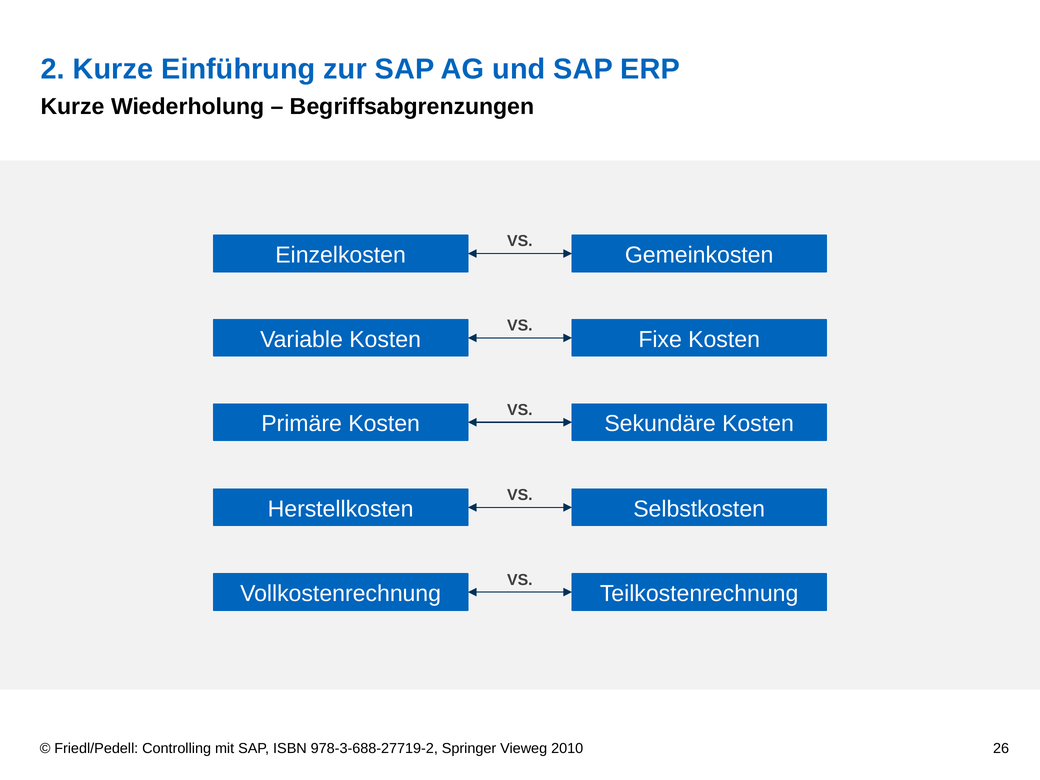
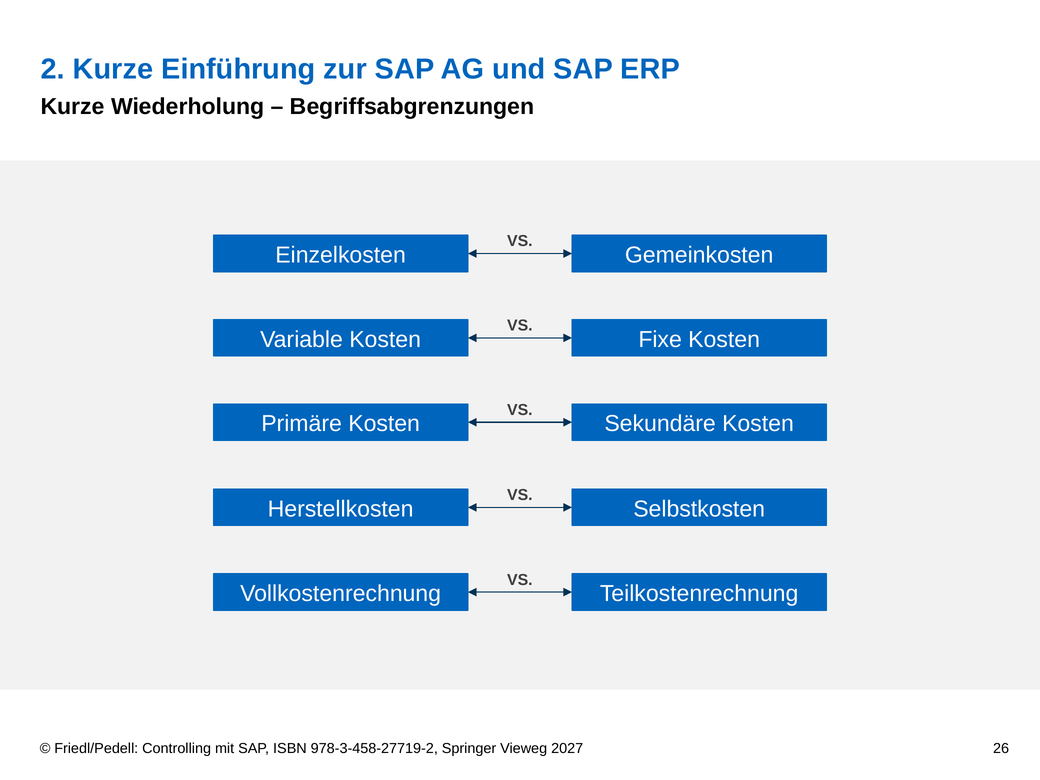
978-3-688-27719-2: 978-3-688-27719-2 -> 978-3-458-27719-2 (374, 749)
2010: 2010 -> 2027 (567, 749)
